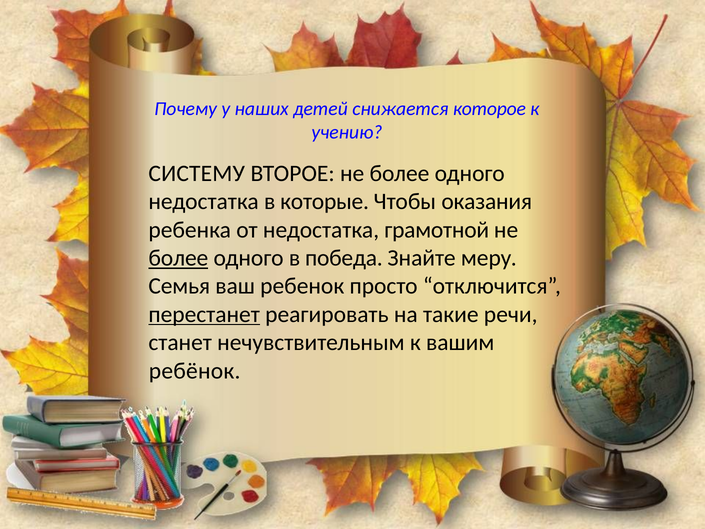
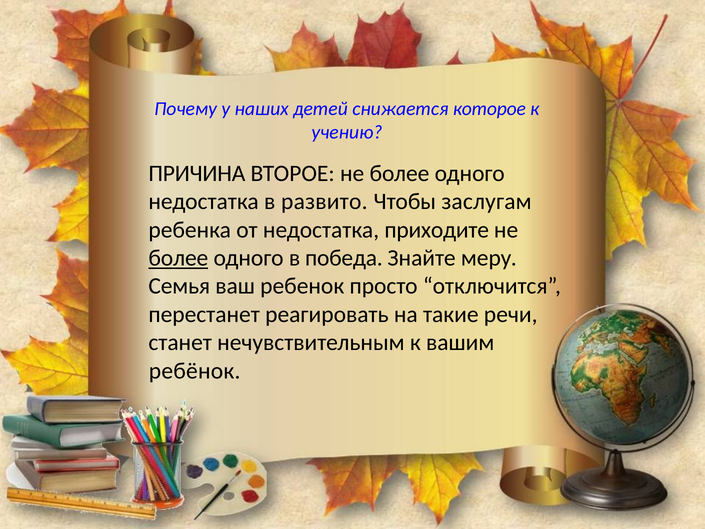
СИСТЕМУ: СИСТЕМУ -> ПРИЧИНА (197, 173)
которые: которые -> развито (324, 201)
оказания: оказания -> заслугам (487, 201)
грамотной: грамотной -> приходите (437, 230)
перестанет underline: present -> none (204, 314)
